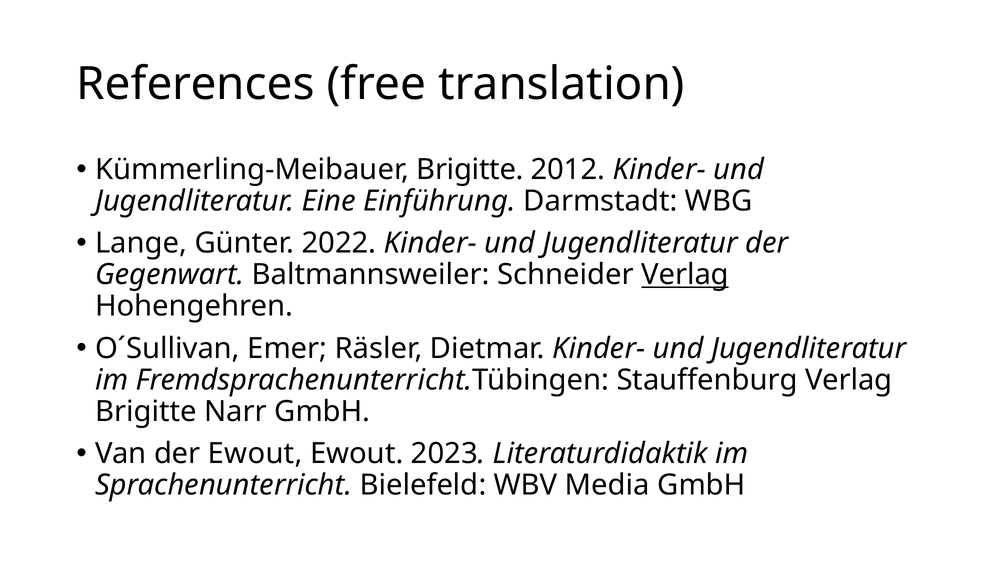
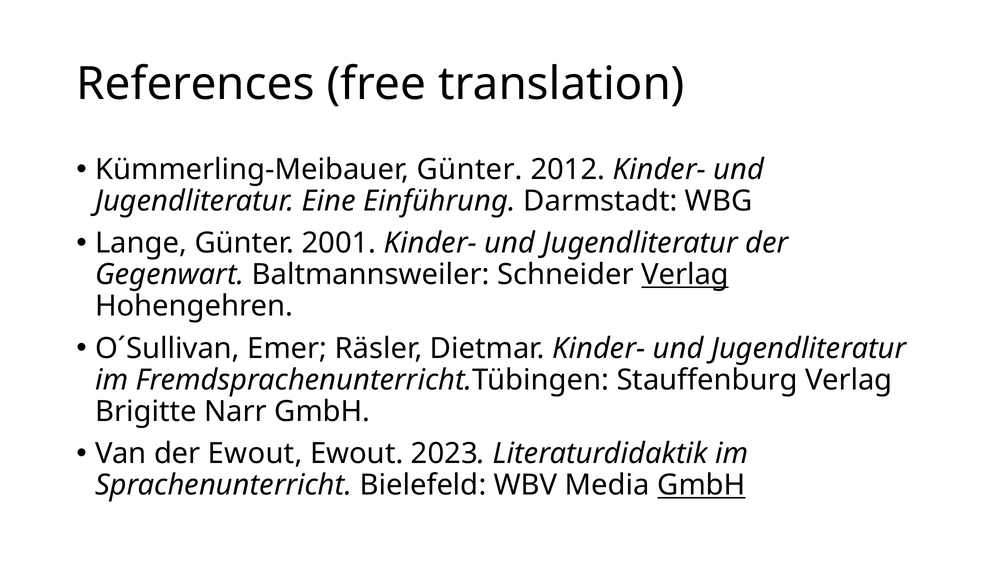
Kümmerling-Meibauer Brigitte: Brigitte -> Günter (470, 169)
2022: 2022 -> 2001 (339, 243)
GmbH underline: none -> present (701, 485)
